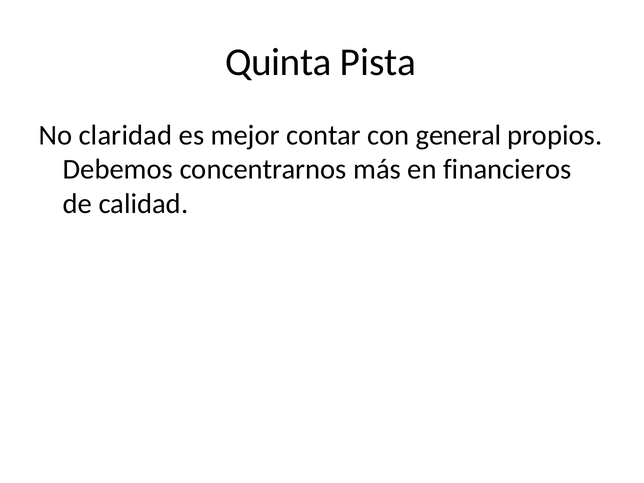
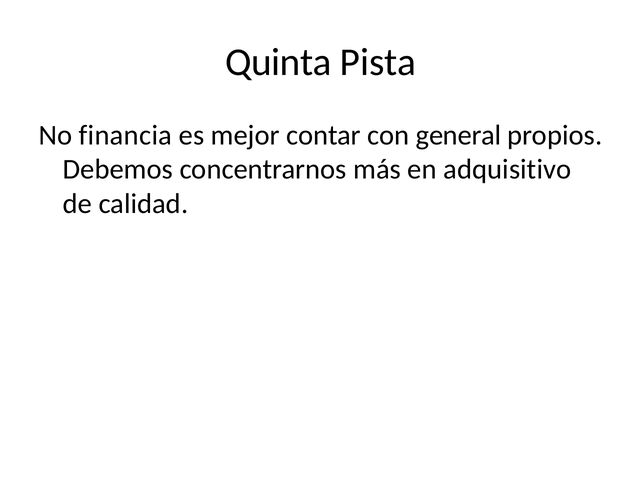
claridad: claridad -> financia (125, 135)
financieros: financieros -> adquisitivo (507, 169)
